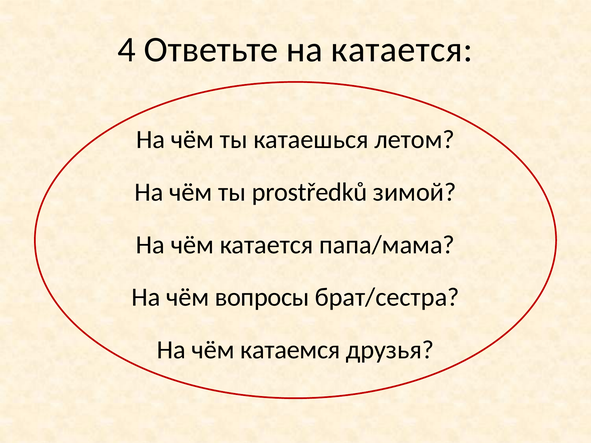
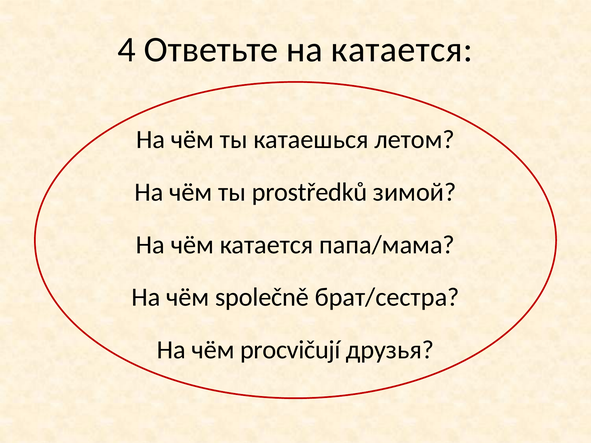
вопросы: вопросы -> společně (262, 297)
катаемся: катаемся -> procvičují (290, 350)
